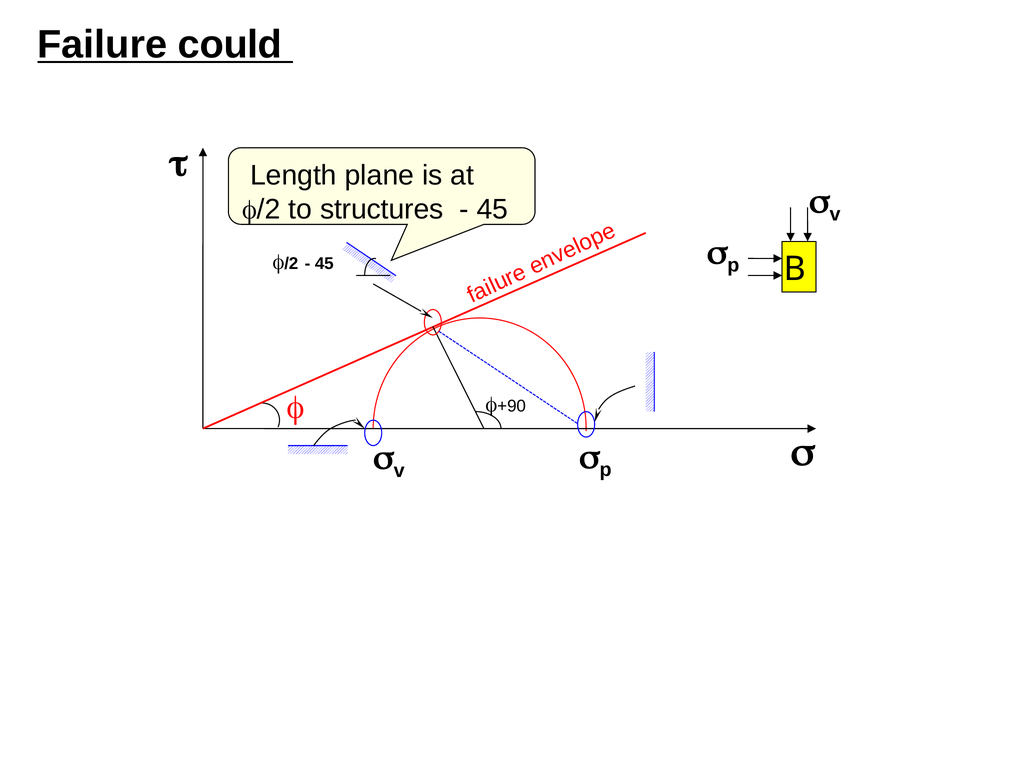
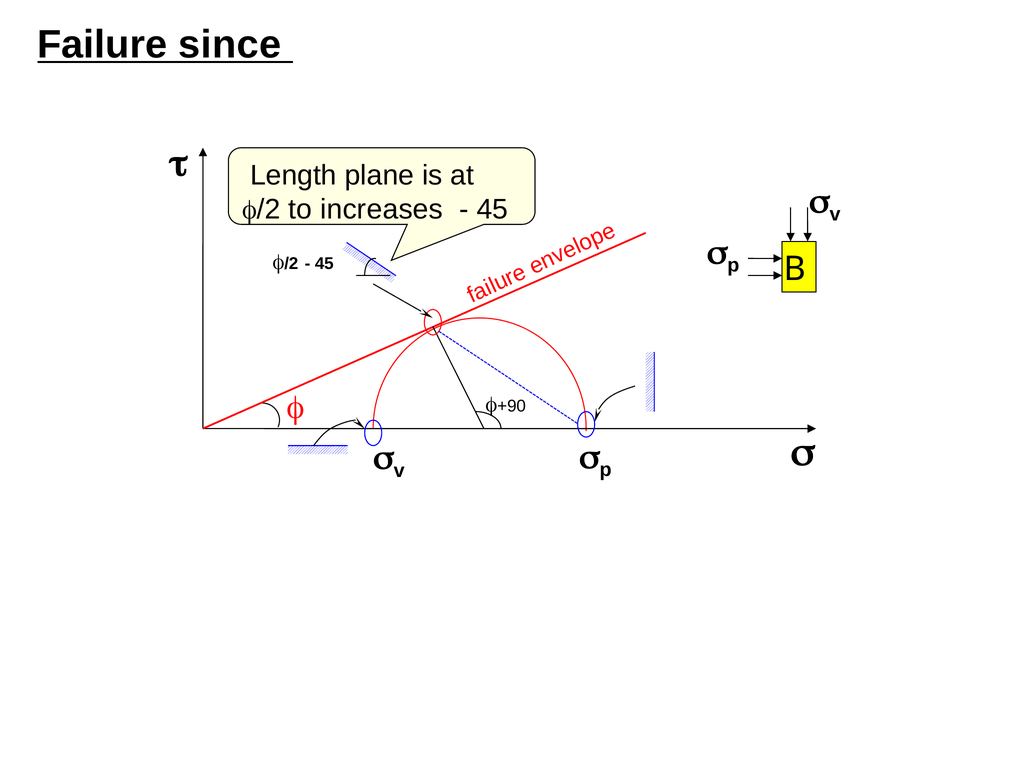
could: could -> since (230, 45)
structures: structures -> increases (382, 210)
